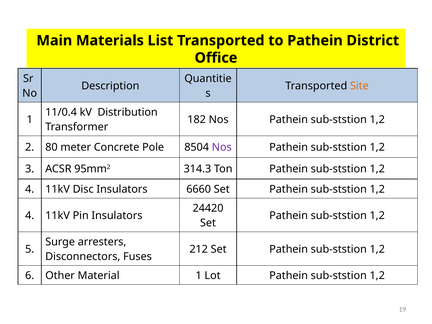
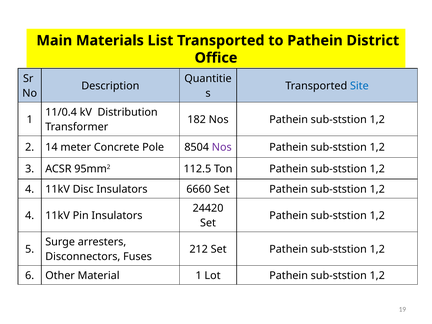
Site colour: orange -> blue (359, 86)
80: 80 -> 14 (51, 147)
314.3: 314.3 -> 112.5 (197, 169)
